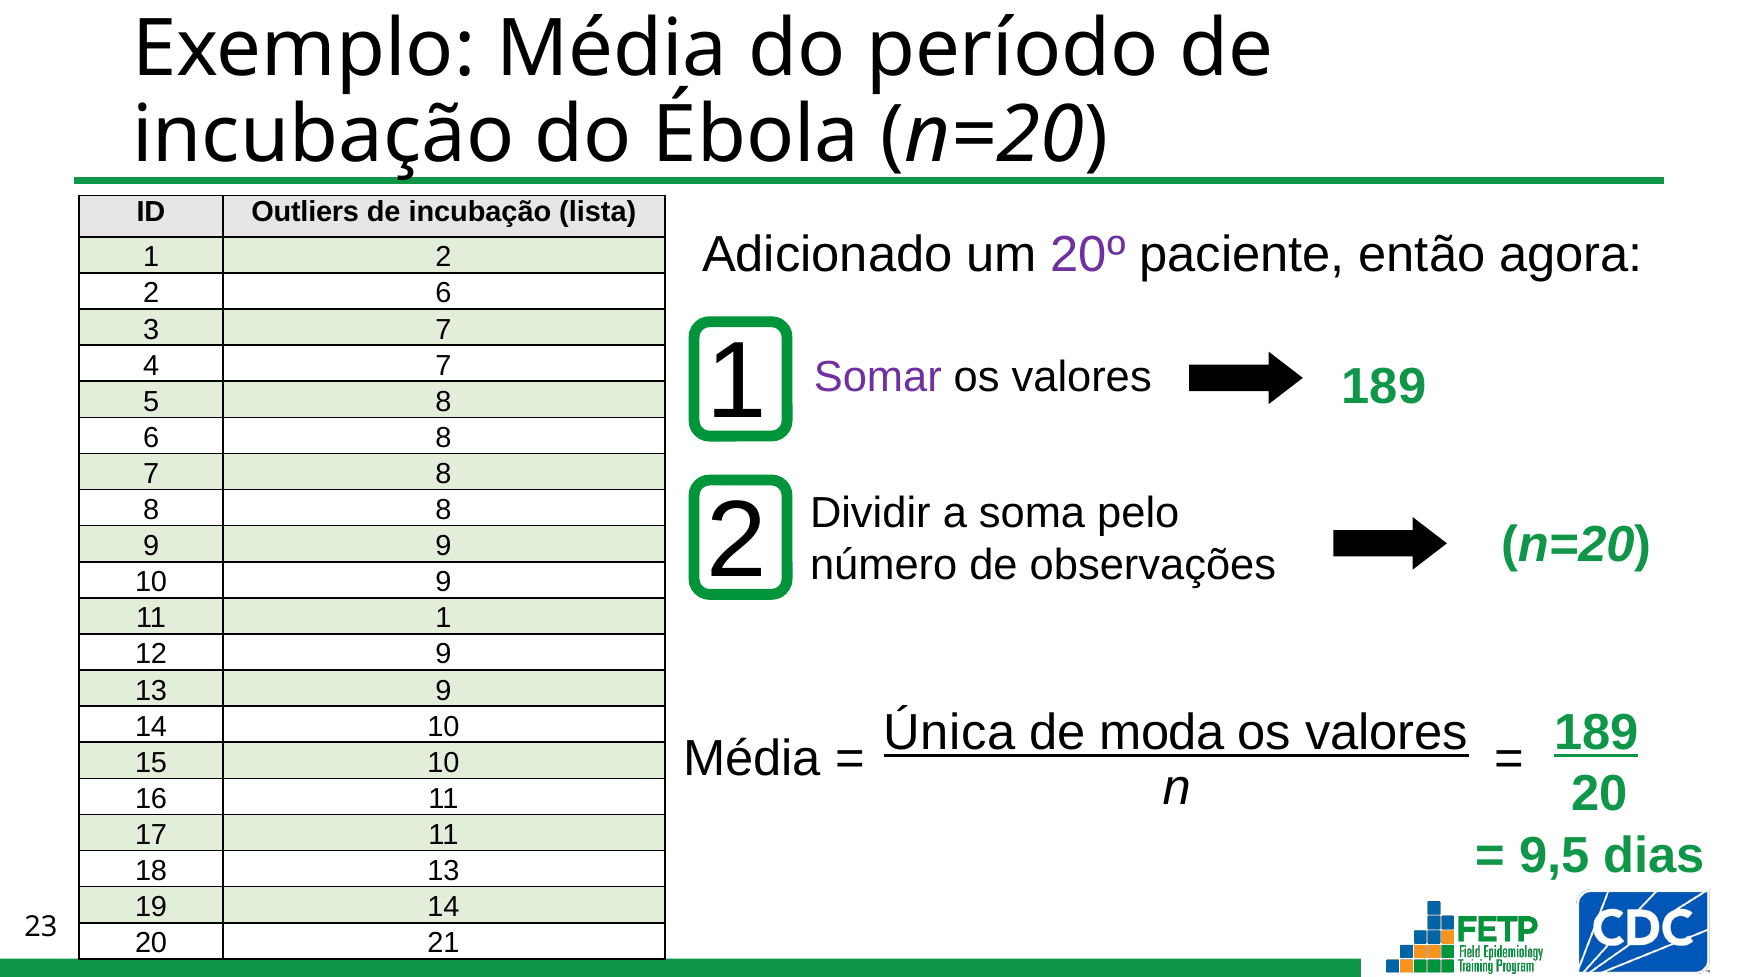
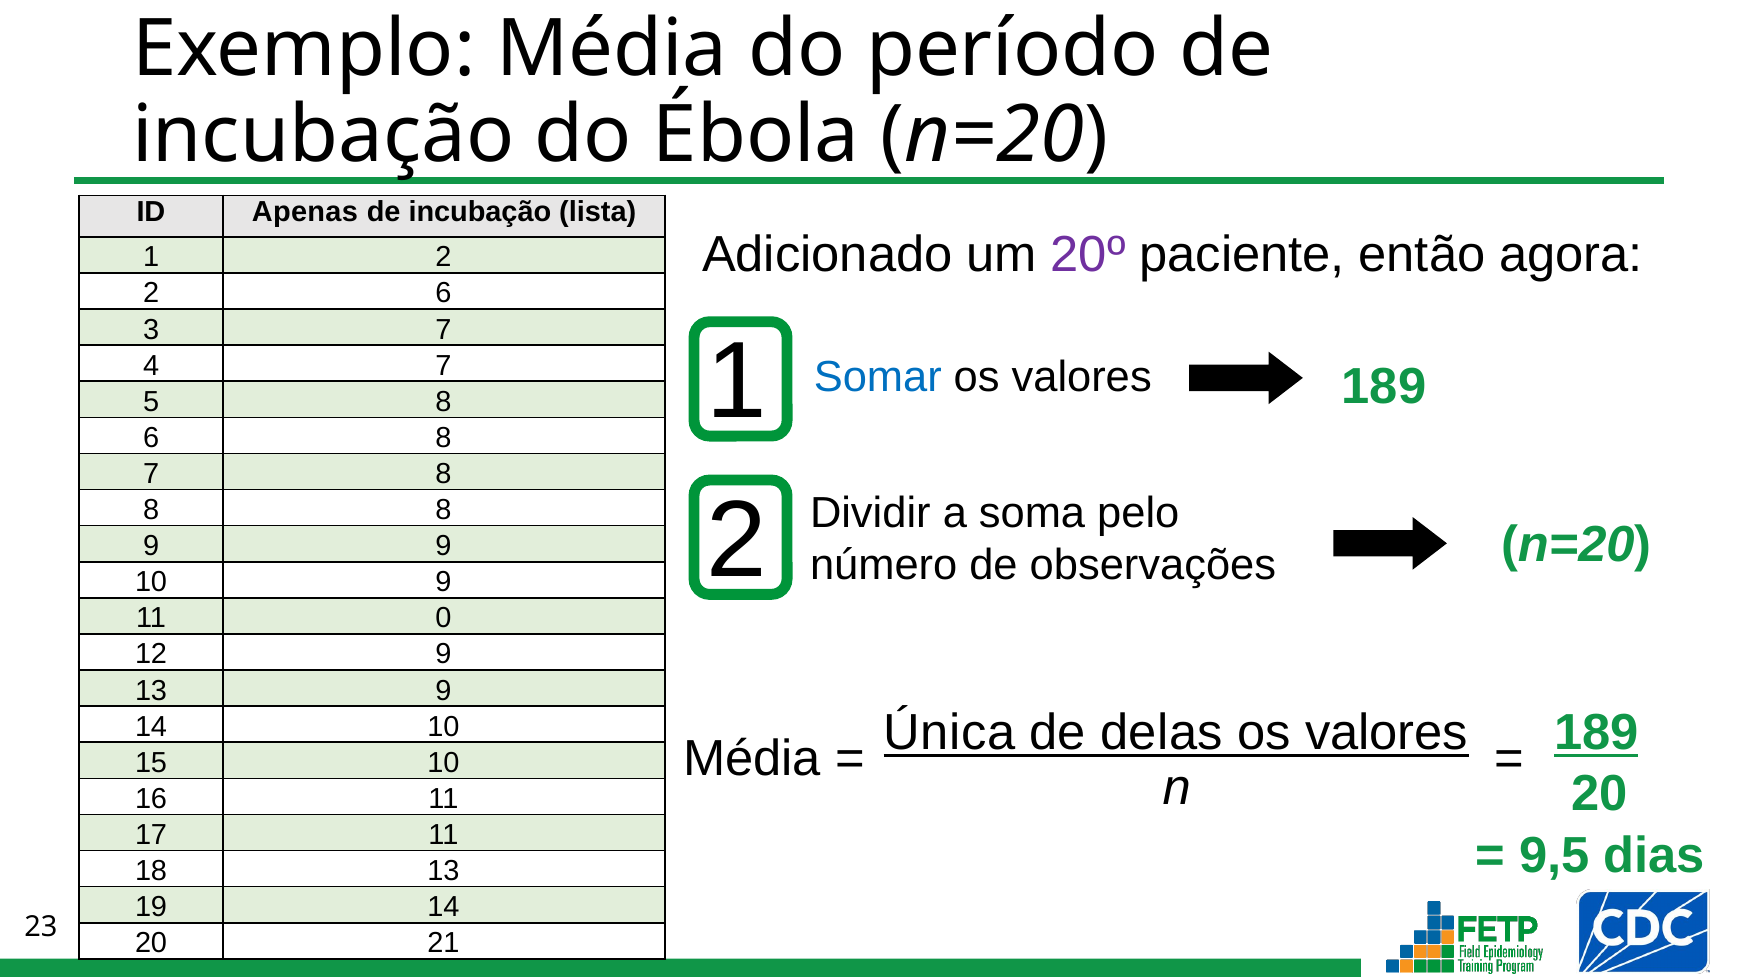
Outliers: Outliers -> Apenas (305, 212)
Somar colour: purple -> blue (878, 378)
11 1: 1 -> 0 (444, 619)
moda: moda -> delas (1162, 734)
